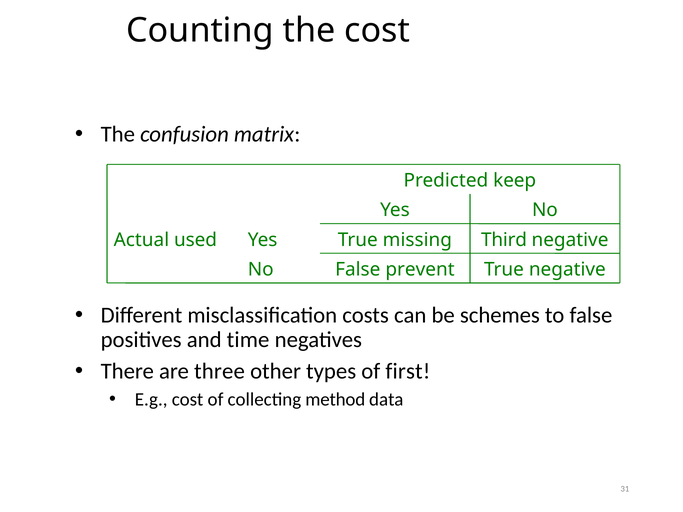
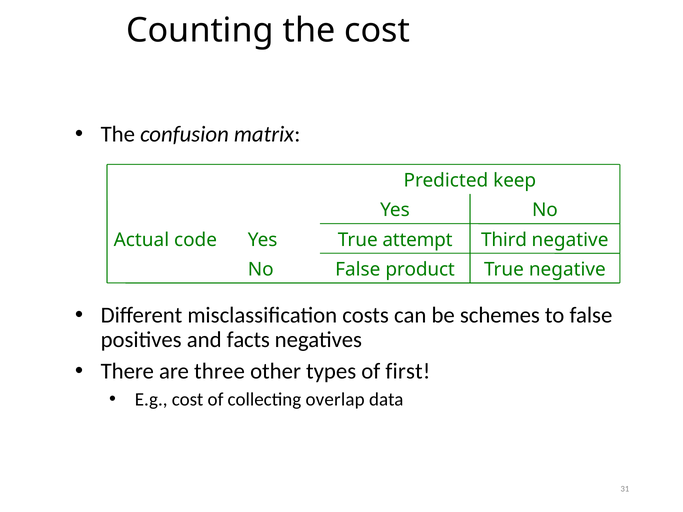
missing: missing -> attempt (417, 240)
used: used -> code (196, 240)
prevent: prevent -> product (420, 270)
time: time -> facts (248, 340)
method: method -> overlap (335, 399)
